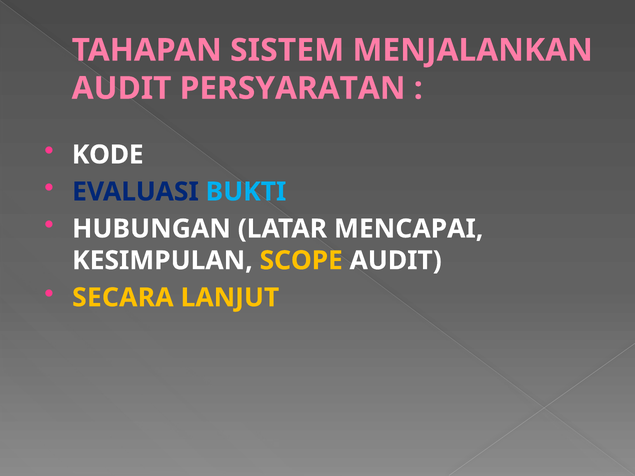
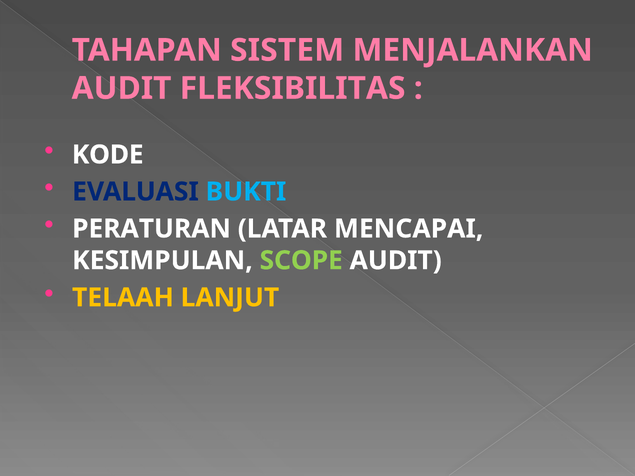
PERSYARATAN: PERSYARATAN -> FLEKSIBILITAS (293, 88)
HUBUNGAN: HUBUNGAN -> PERATURAN (152, 229)
SCOPE colour: yellow -> light green (301, 261)
SECARA: SECARA -> TELAAH (123, 298)
